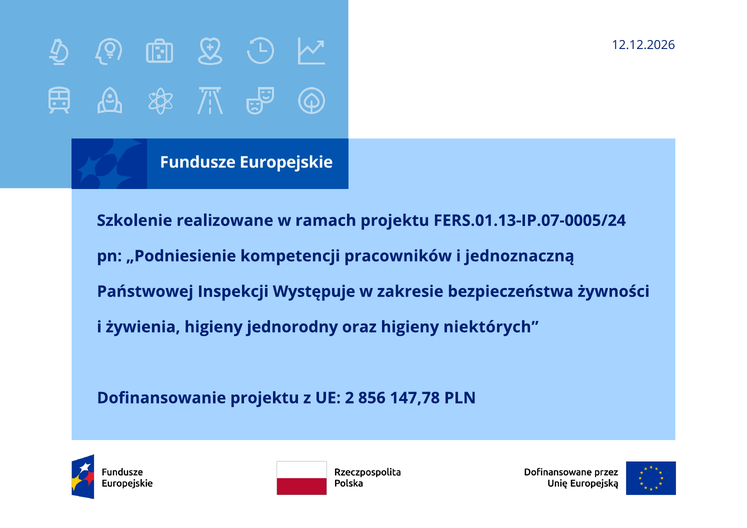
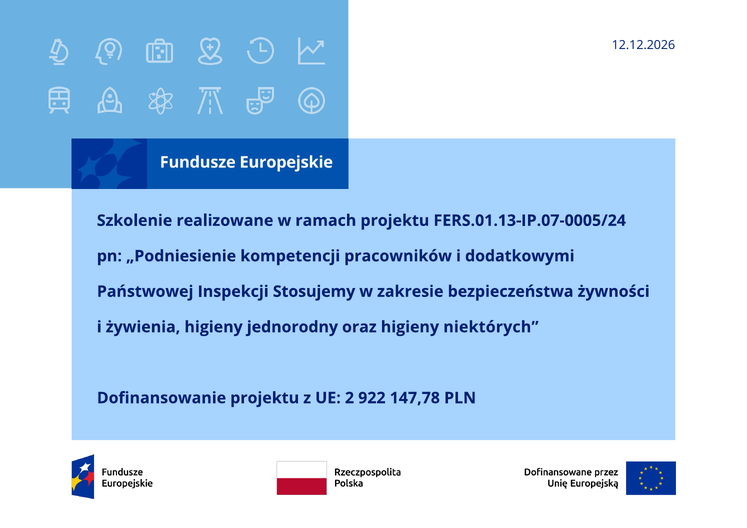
jednoznaczną: jednoznaczną -> dodatkowymi (520, 256)
Występuje: Występuje -> Stosujemy (314, 292)
856: 856 -> 922 (372, 398)
